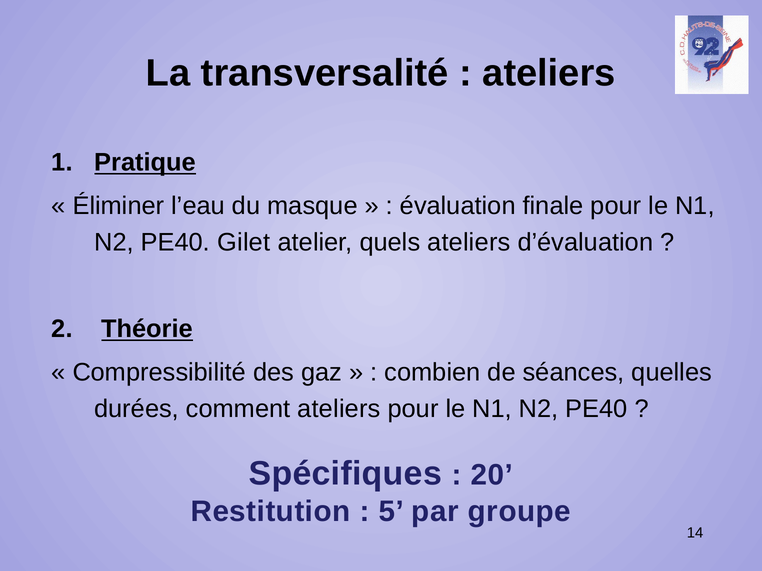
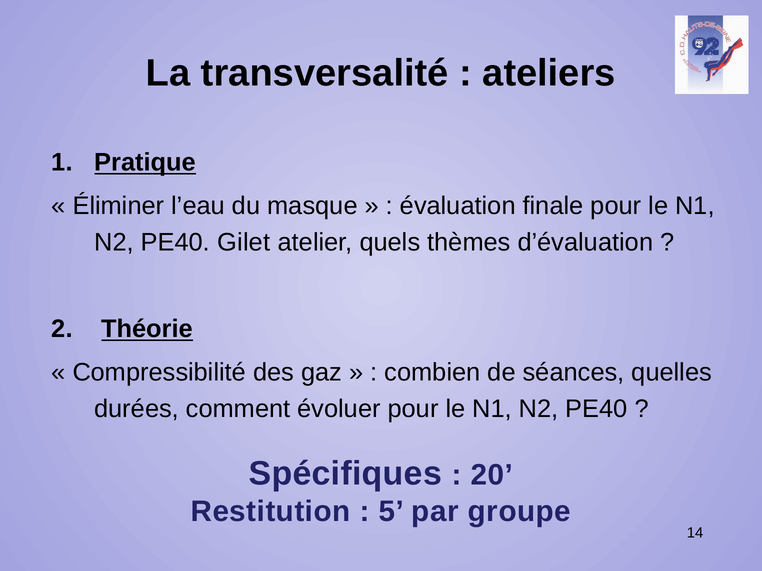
quels ateliers: ateliers -> thèmes (469, 243)
comment ateliers: ateliers -> évoluer (339, 409)
